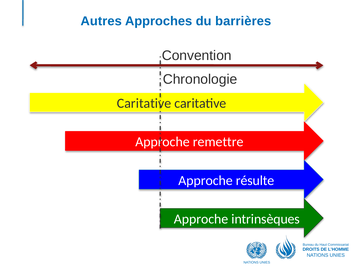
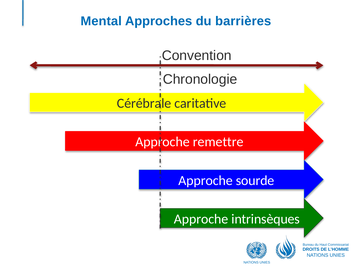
Autres: Autres -> Mental (101, 21)
Caritative: Caritative -> Cérébrale (144, 103)
résulte: résulte -> sourde (255, 180)
